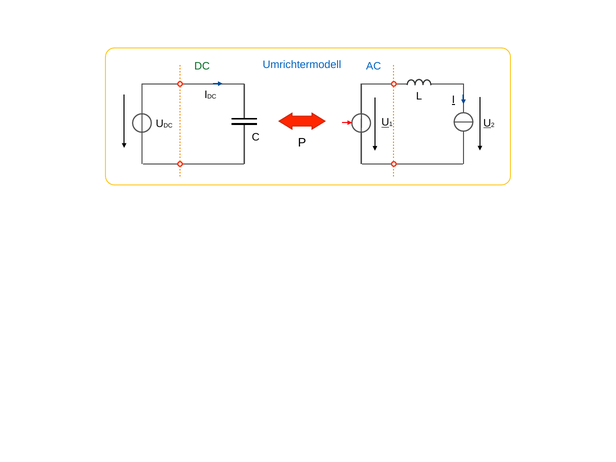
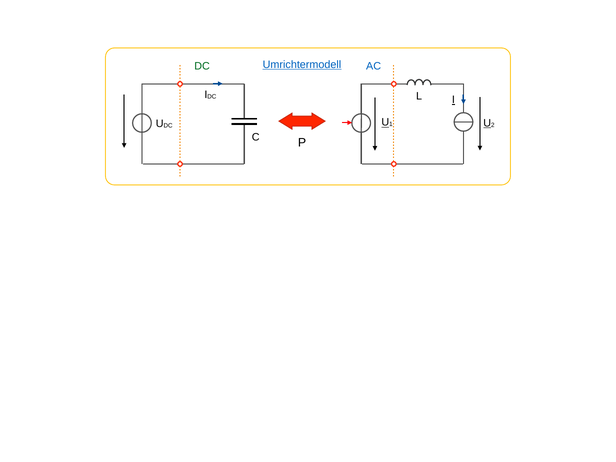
Umrichtermodell underline: none -> present (302, 65)
